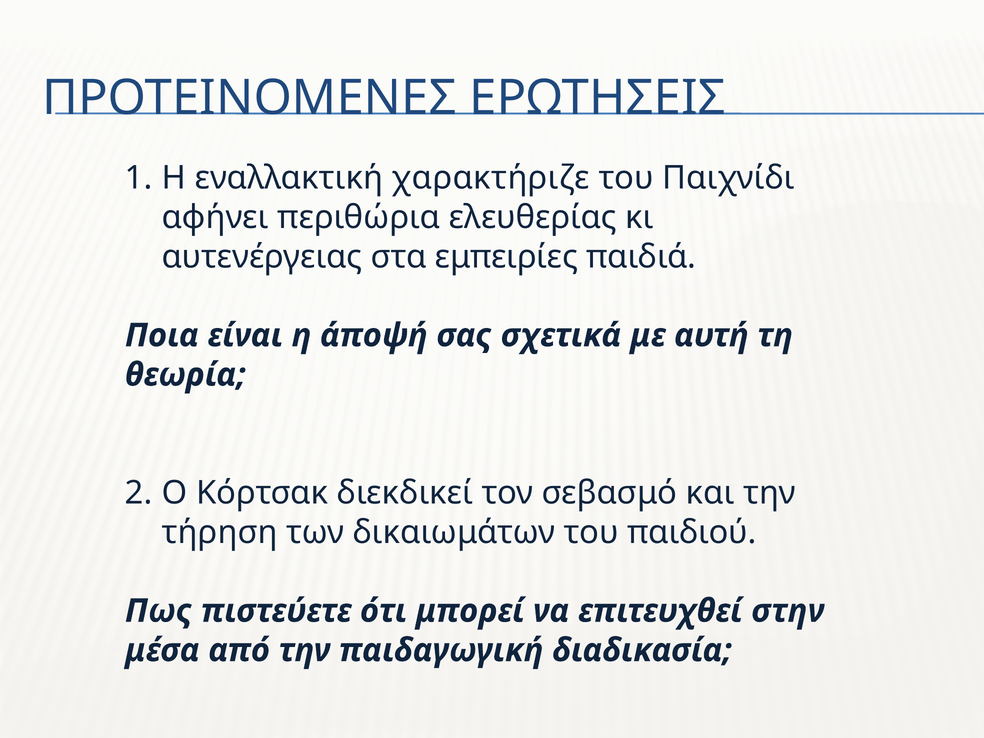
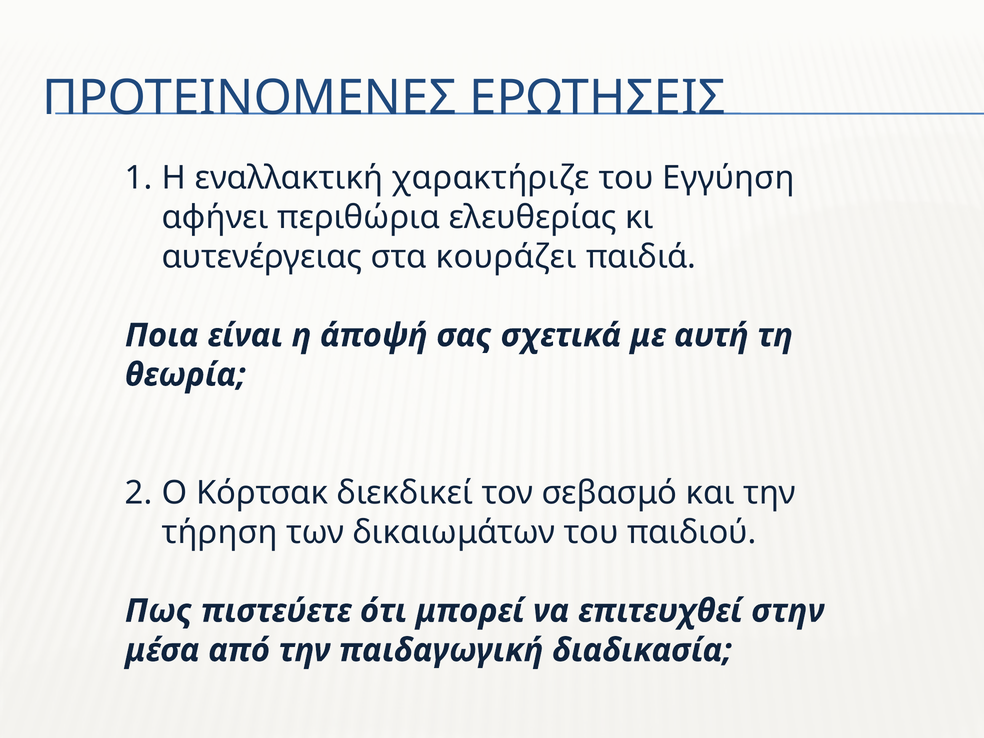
Παιχνίδι: Παιχνίδι -> Εγγύηση (729, 178)
εμπειρίες: εμπειρίες -> κουράζει (506, 257)
